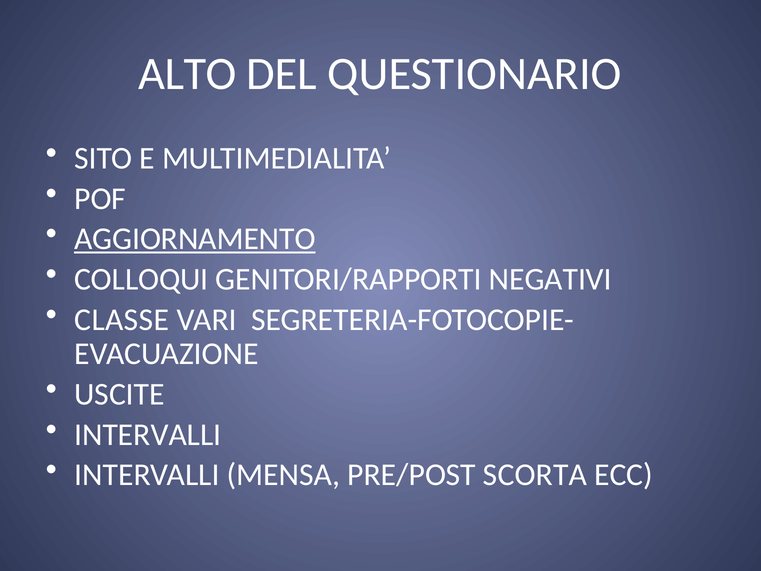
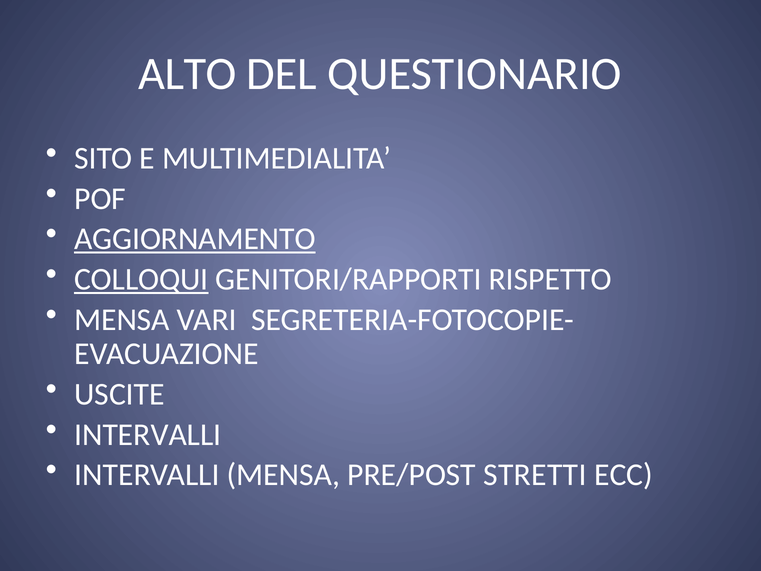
COLLOQUI underline: none -> present (141, 279)
NEGATIVI: NEGATIVI -> RISPETTO (550, 279)
CLASSE: CLASSE -> MENSA (122, 320)
SCORTA: SCORTA -> STRETTI (535, 475)
